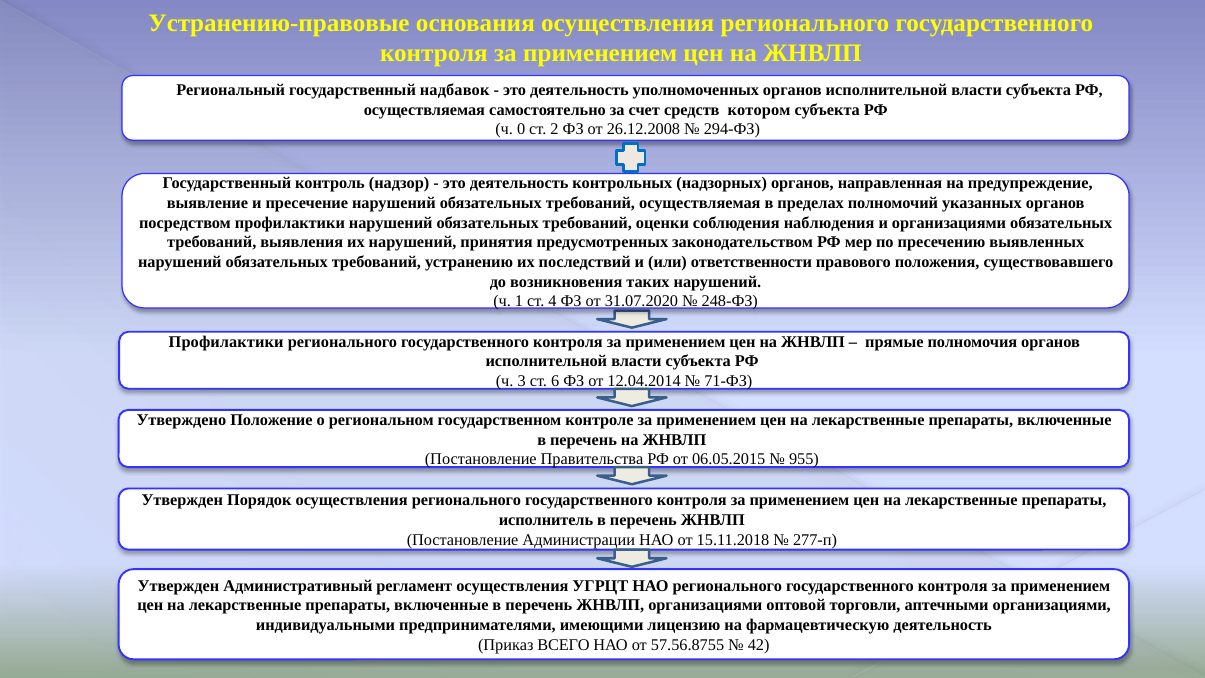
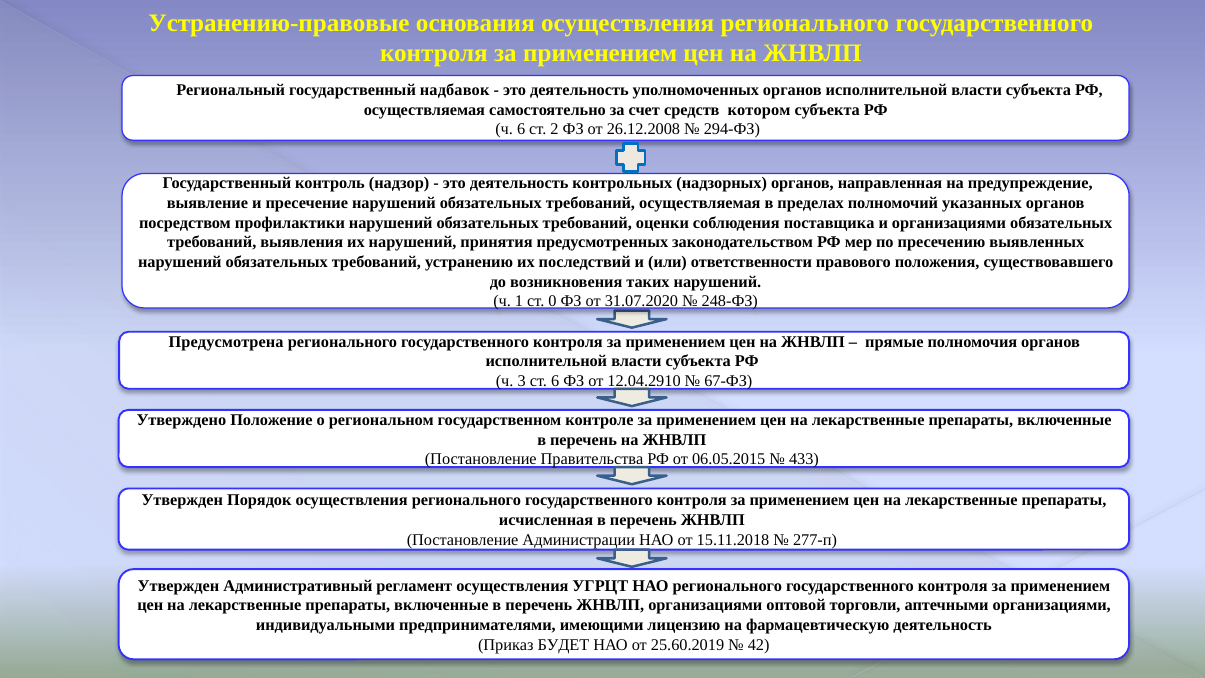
ч 0: 0 -> 6 (521, 129)
наблюдения: наблюдения -> поставщика (829, 223)
4: 4 -> 0 (553, 301)
Профилактики: Профилактики -> Предусмотрена (226, 342)
12.04.2014: 12.04.2014 -> 12.04.2910 (644, 381)
71-ФЗ: 71-ФЗ -> 67-ФЗ (728, 381)
955: 955 -> 433 (804, 459)
исполнитель: исполнитель -> исчисленная (546, 520)
ВСЕГО: ВСЕГО -> БУДЕТ (563, 645)
57.56.8755: 57.56.8755 -> 25.60.2019 (688, 645)
